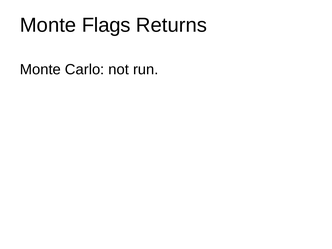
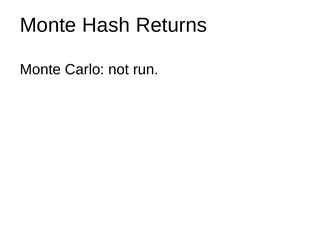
Flags: Flags -> Hash (106, 25)
